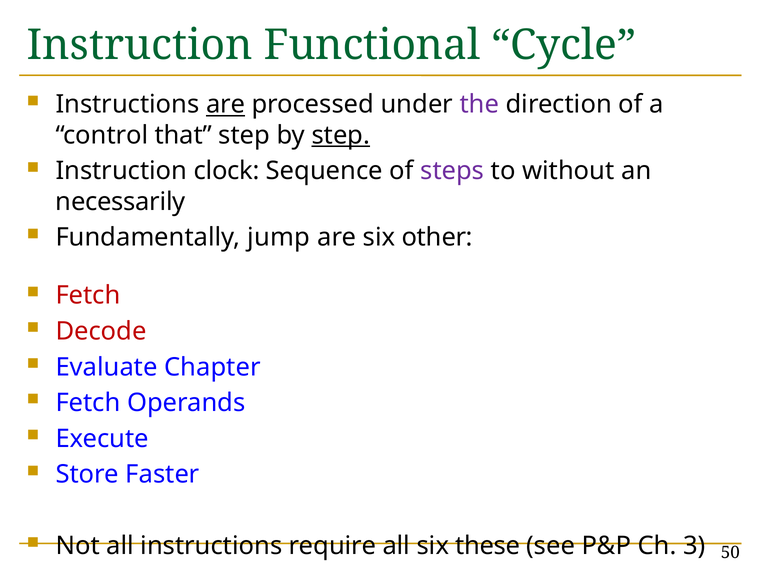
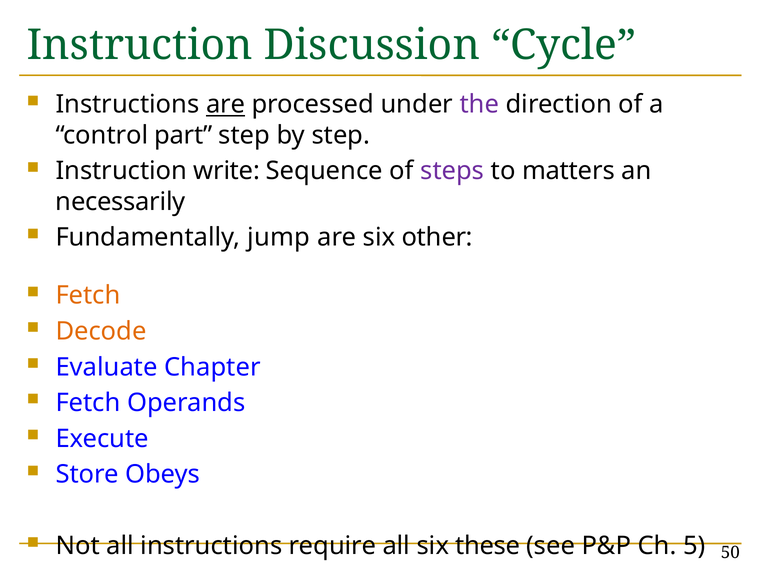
Functional: Functional -> Discussion (372, 45)
that: that -> part (183, 135)
step underline: present -> none (341, 135)
clock: clock -> write (227, 171)
without: without -> matters (568, 171)
Fetch colour: red -> orange (88, 296)
Decode colour: red -> orange (101, 331)
Faster: Faster -> Obeys (163, 475)
3: 3 -> 5 (694, 546)
